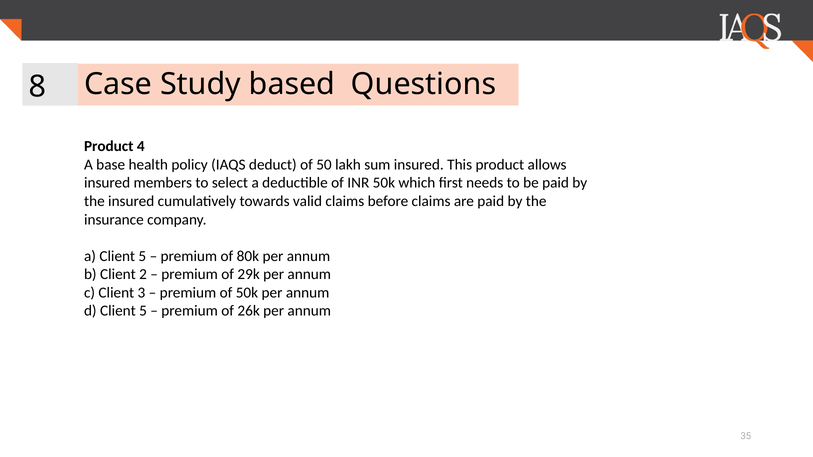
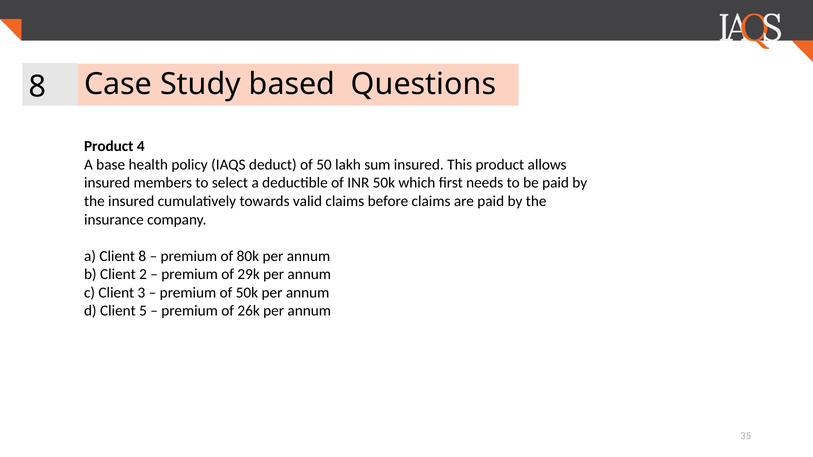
a Client 5: 5 -> 8 (142, 256)
